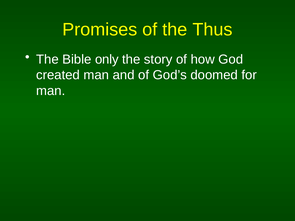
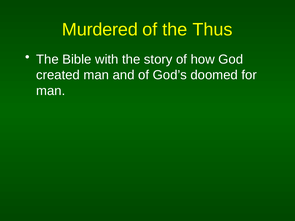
Promises: Promises -> Murdered (100, 30)
only: only -> with (107, 59)
